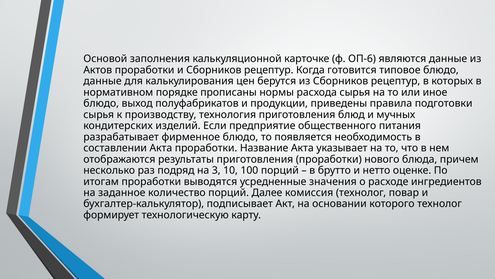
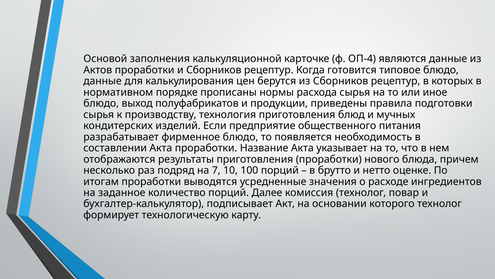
ОП-6: ОП-6 -> ОП-4 (362, 59)
3: 3 -> 7 (216, 170)
